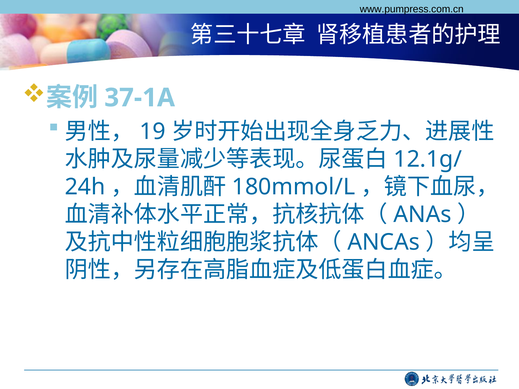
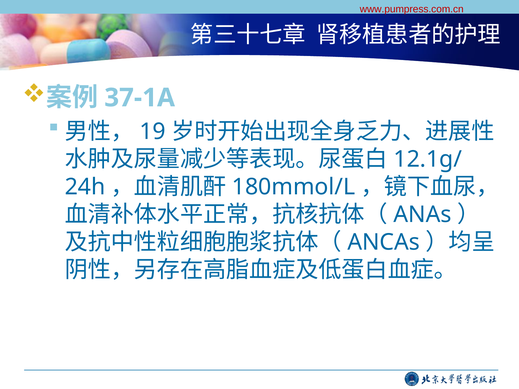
www.pumpress.com.cn colour: black -> red (412, 9)
